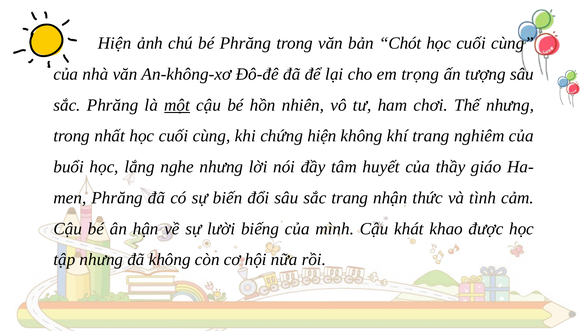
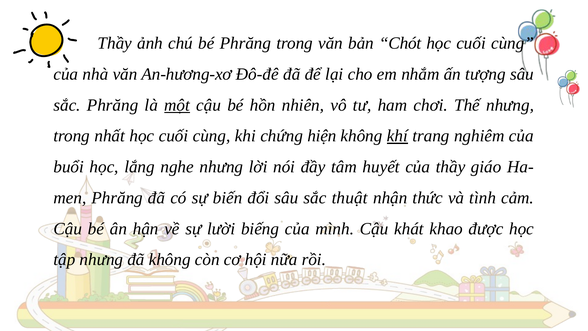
Hiện: Hiện -> Thầy (115, 43)
An-không-xơ: An-không-xơ -> An-hương-xơ (187, 74)
trọng: trọng -> nhắm (420, 74)
khí underline: none -> present (397, 136)
sắc trang: trang -> thuật (350, 198)
